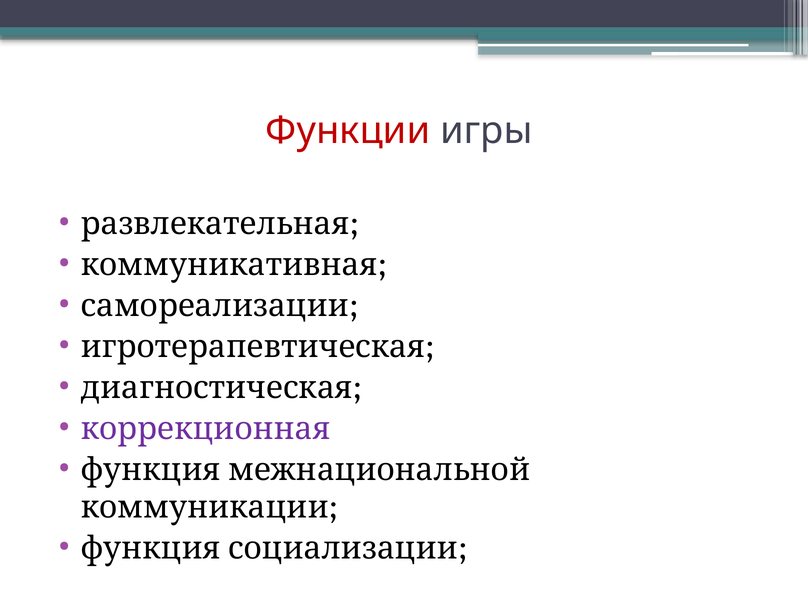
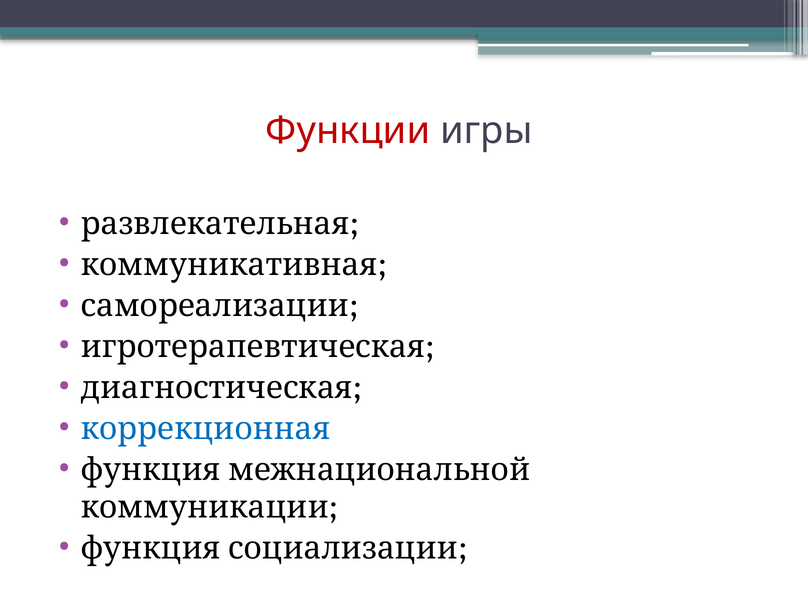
коррекционная colour: purple -> blue (206, 429)
